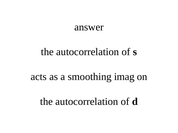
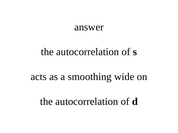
imag: imag -> wide (124, 77)
